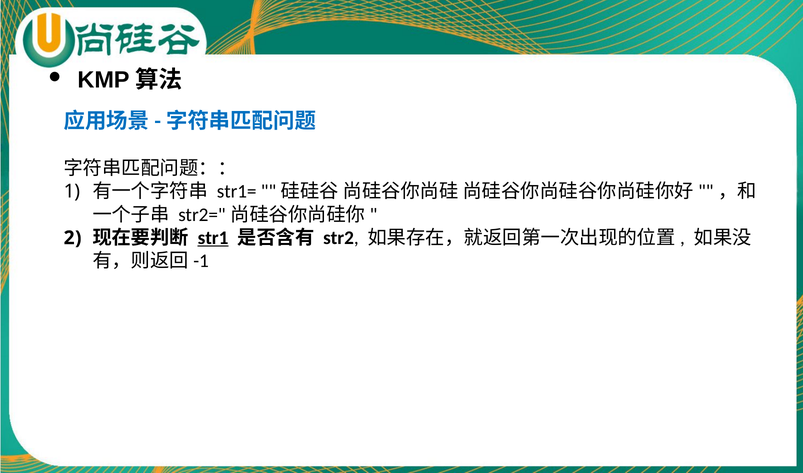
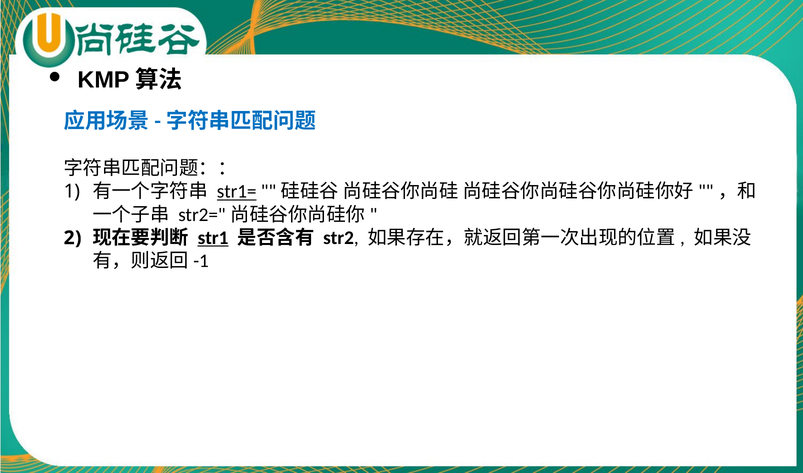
str1= underline: none -> present (237, 192)
